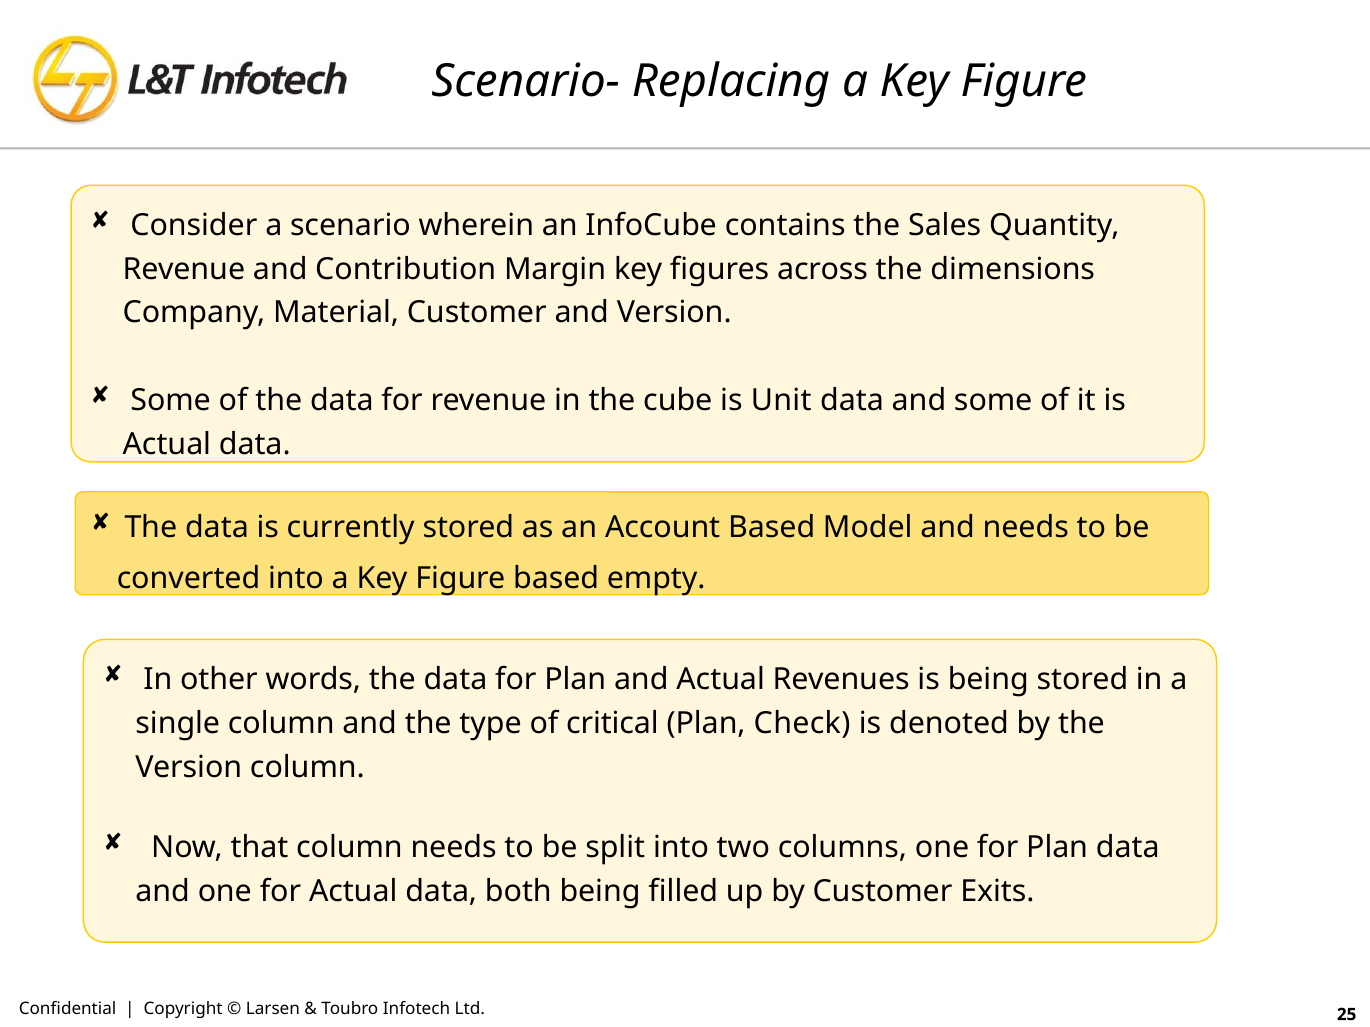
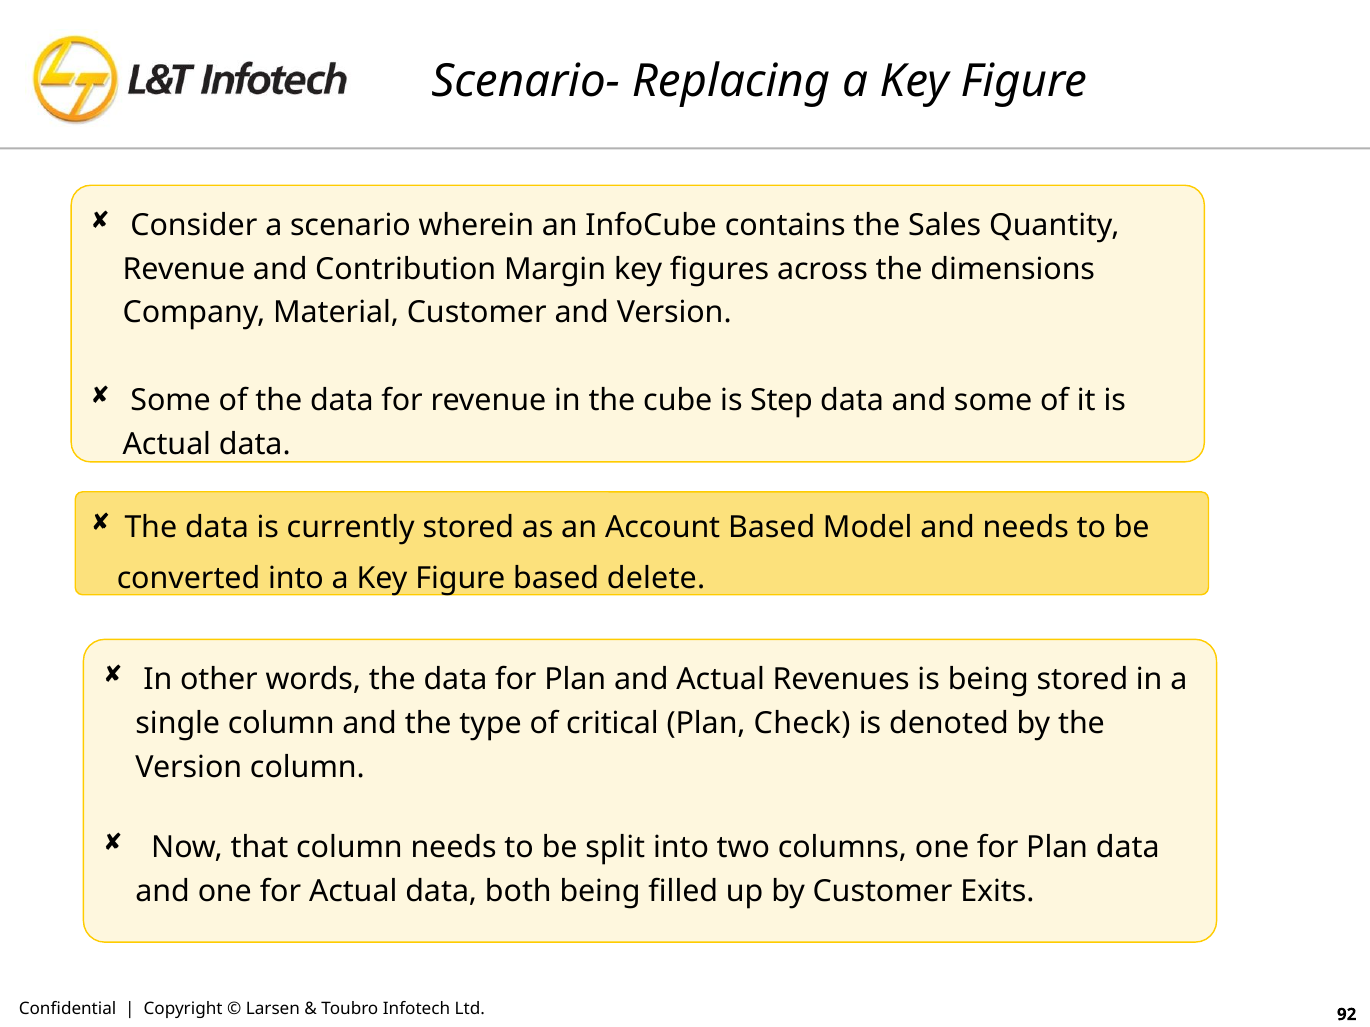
Unit: Unit -> Step (781, 401)
empty: empty -> delete (656, 578)
25: 25 -> 92 (1347, 1015)
